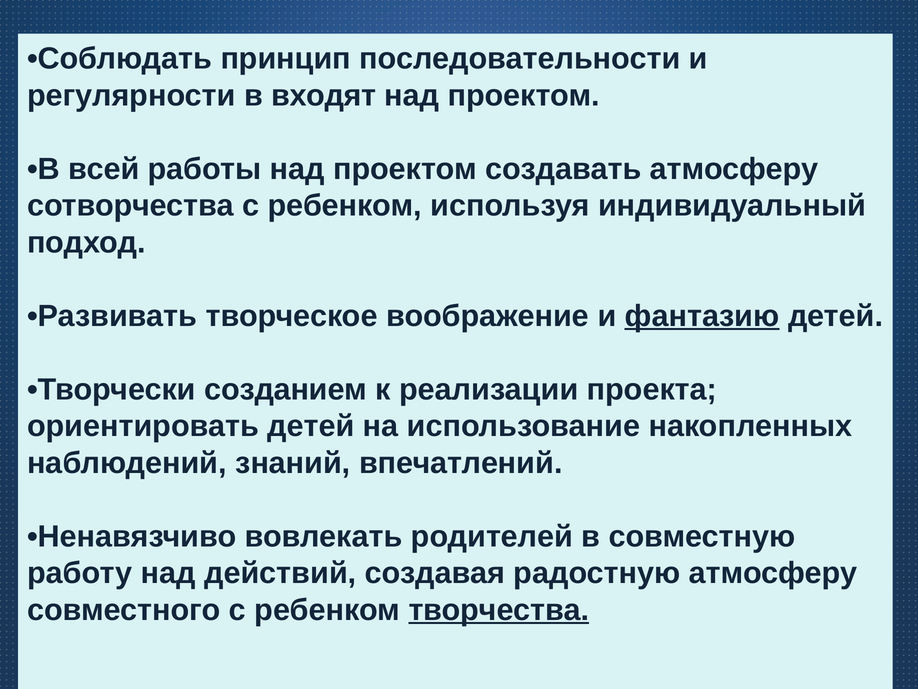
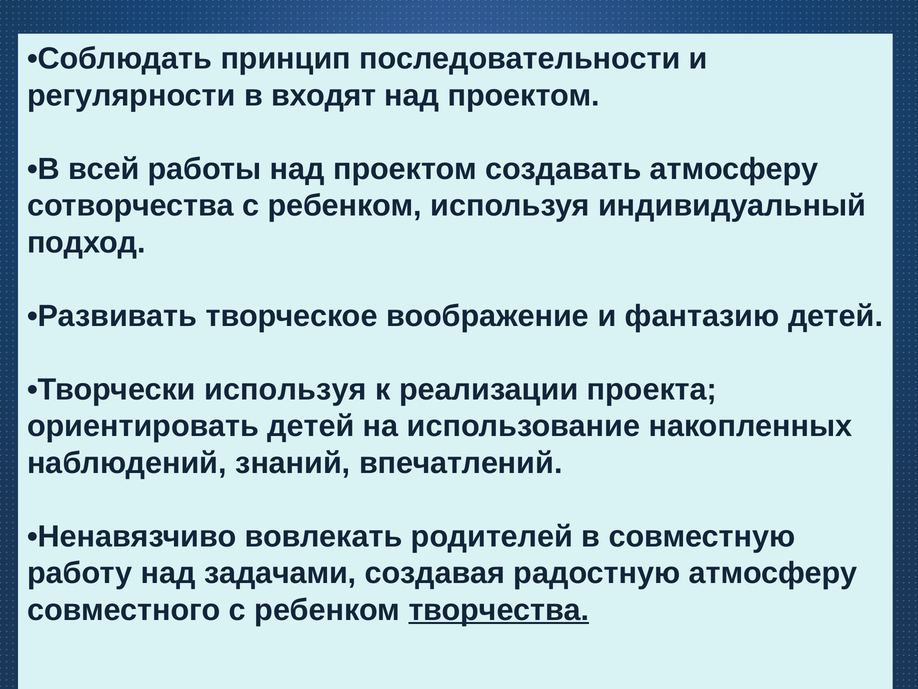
фантазию underline: present -> none (702, 316)
Творчески созданием: созданием -> используя (285, 389)
действий: действий -> задачами (280, 573)
